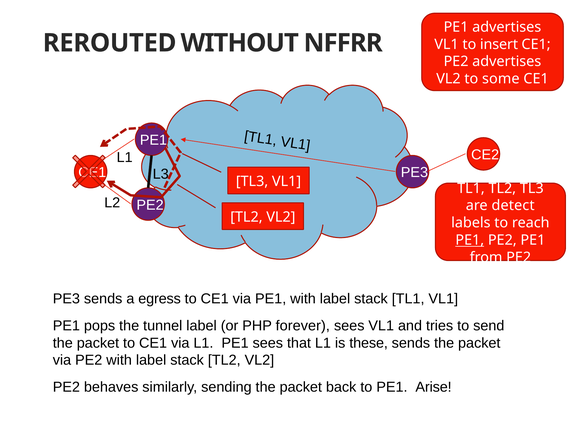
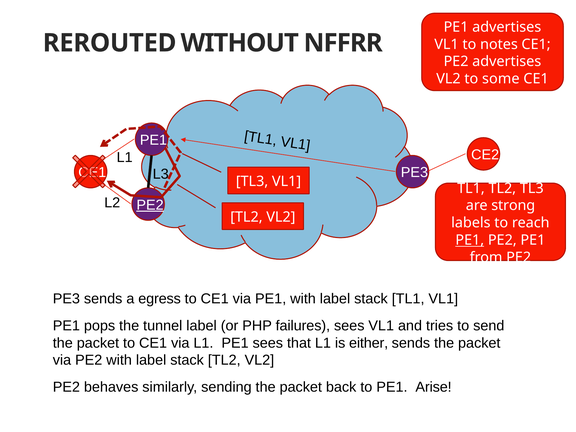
insert: insert -> notes (499, 44)
PE2 underline: none -> present (150, 205)
detect: detect -> strong (513, 206)
forever: forever -> failures (303, 326)
these: these -> either (369, 343)
